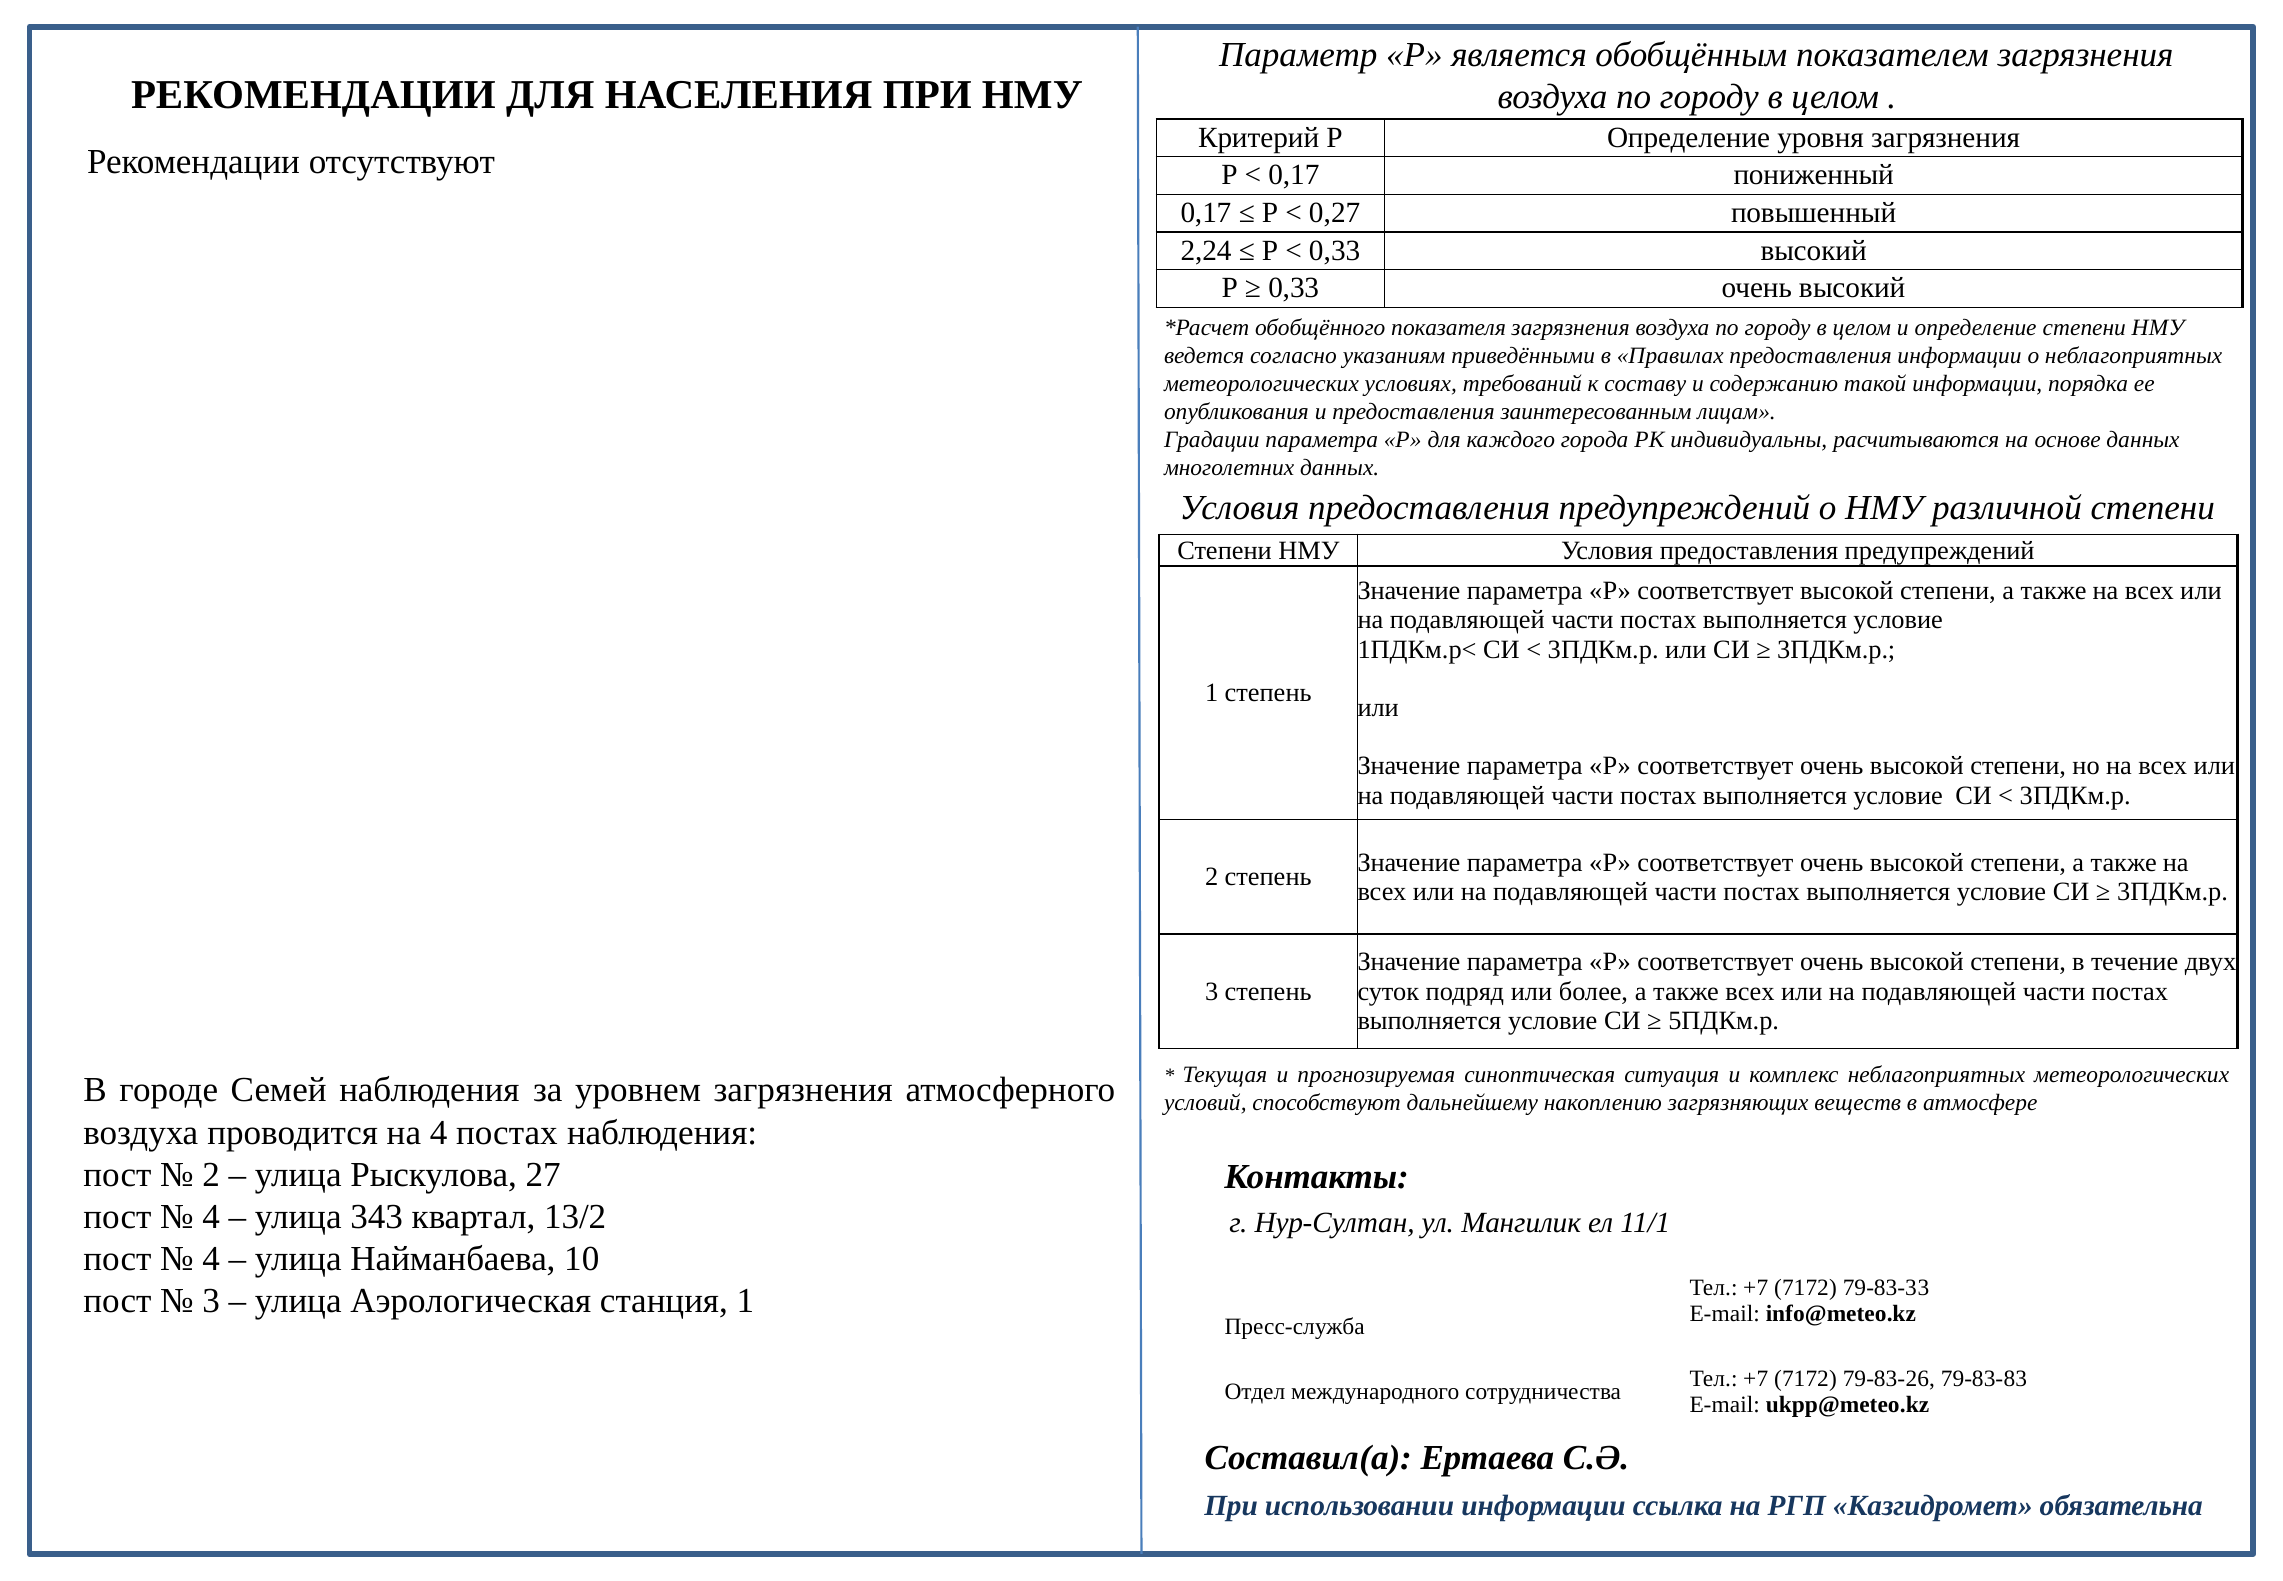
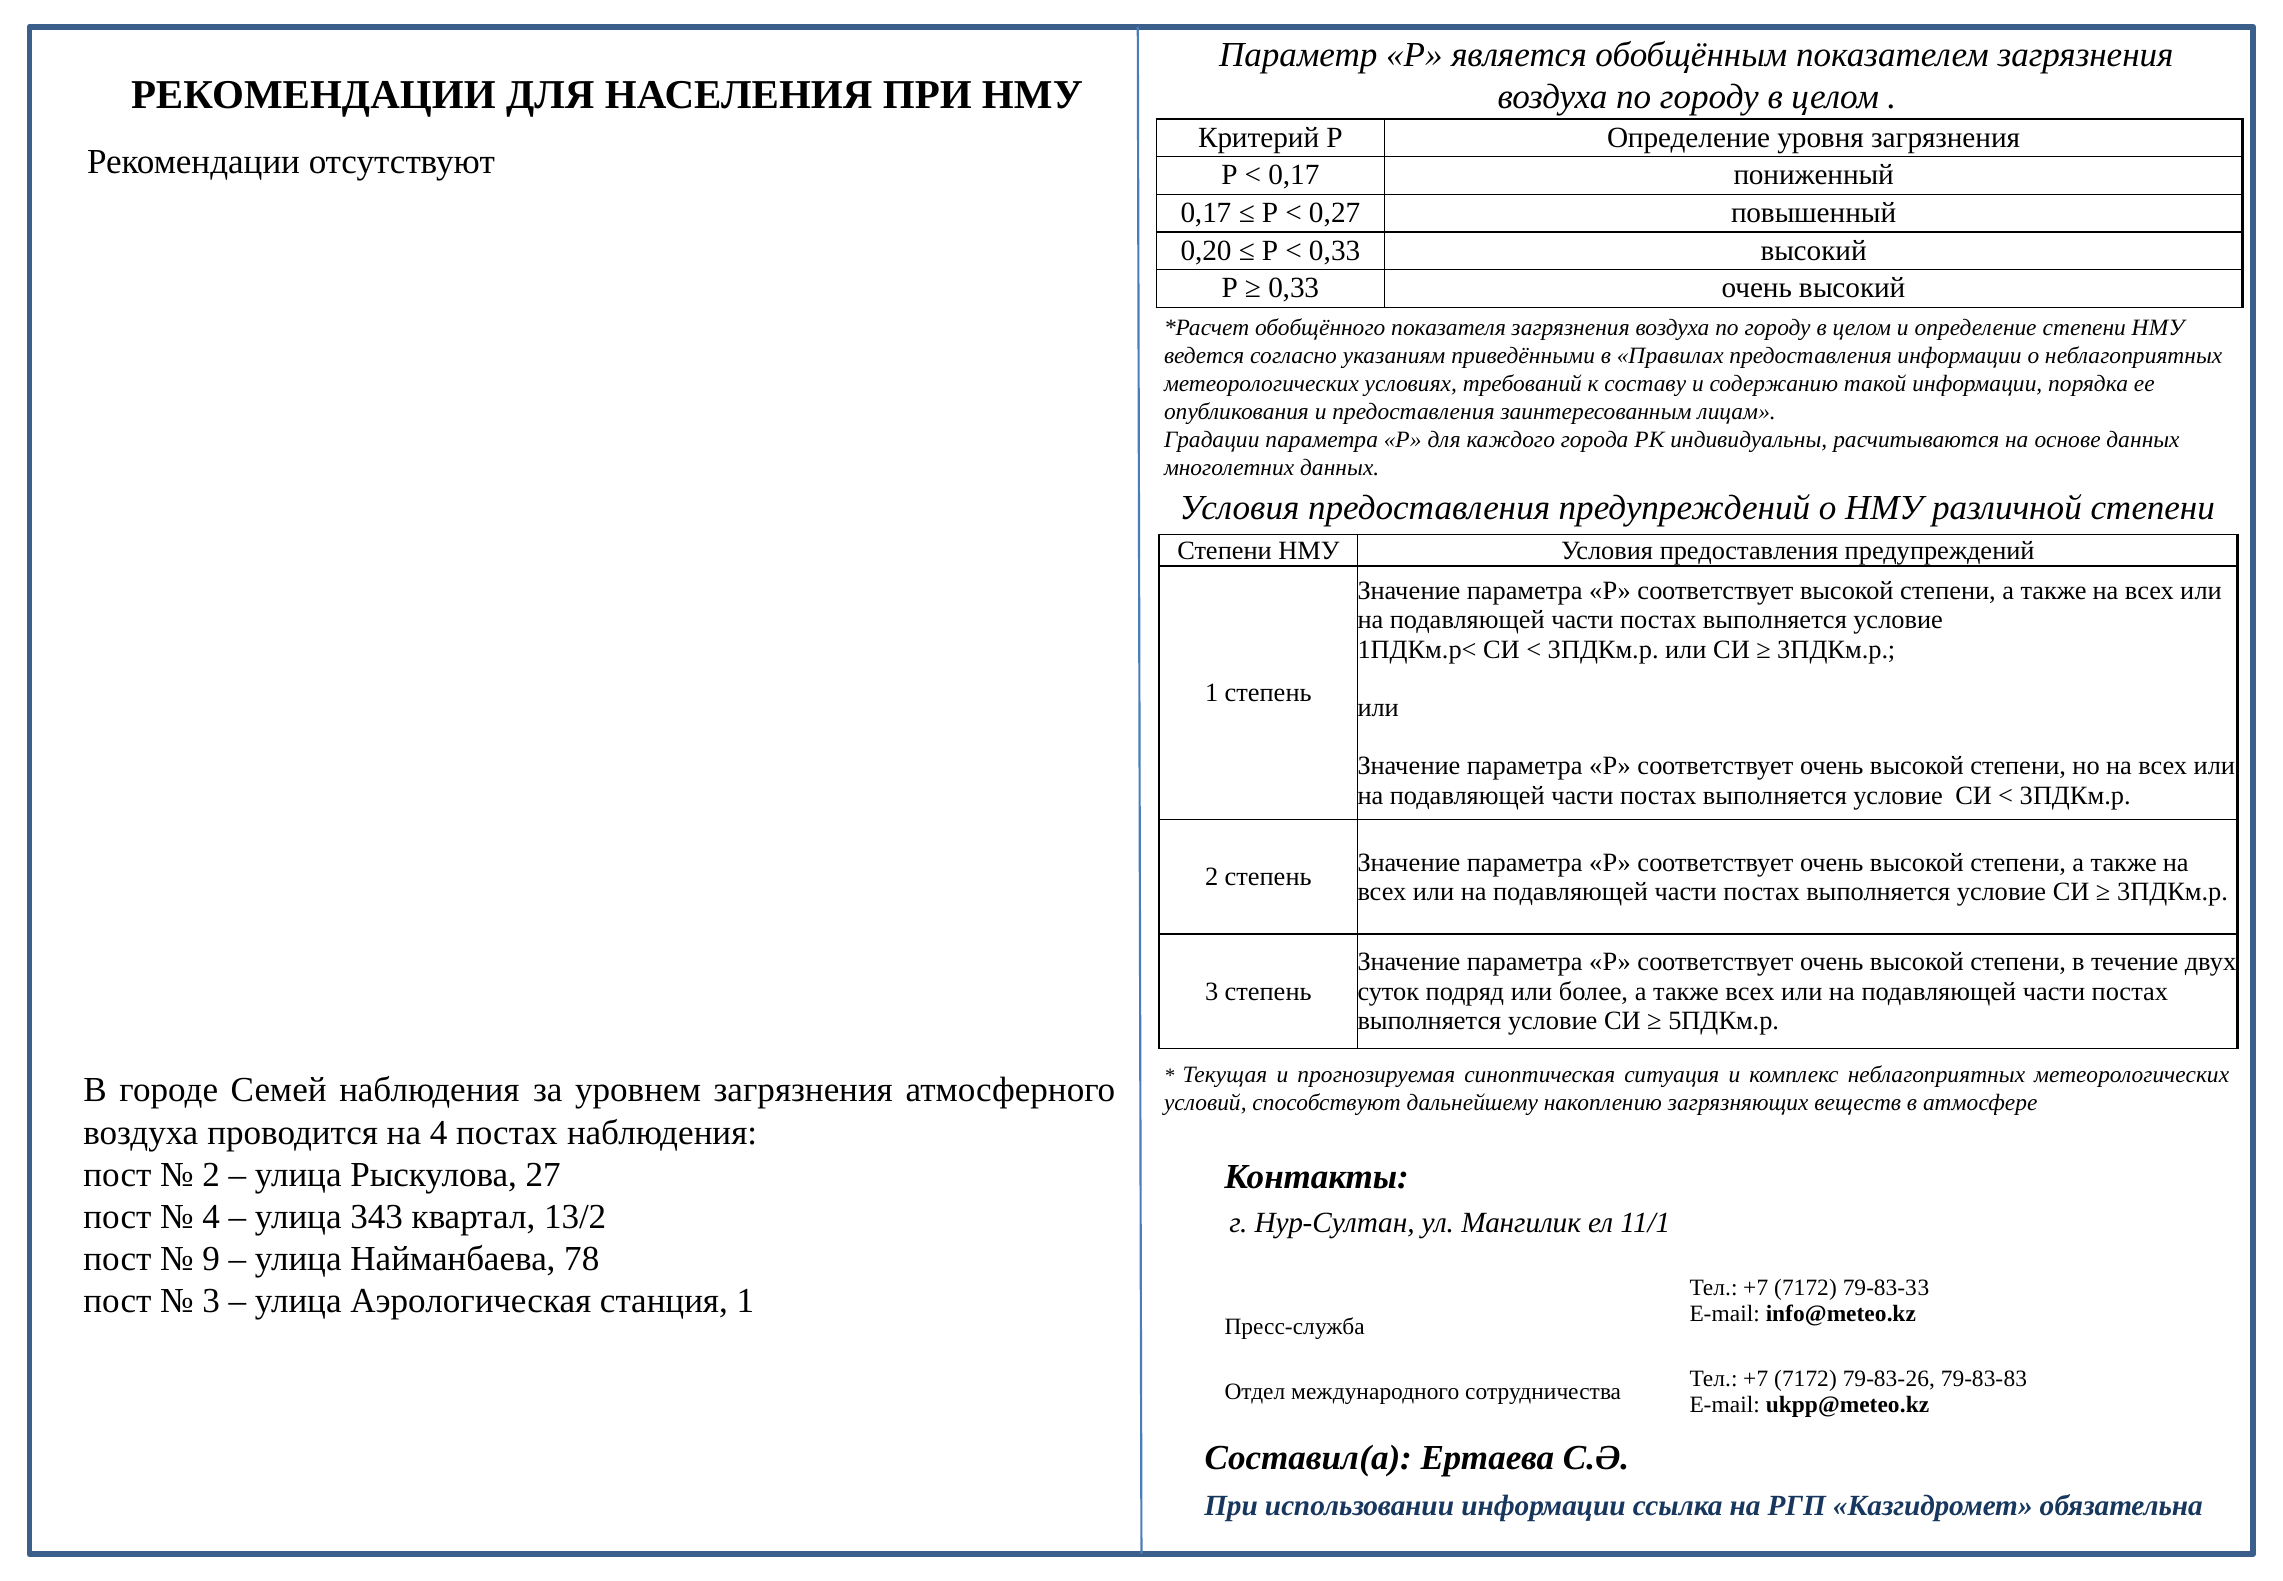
2,24: 2,24 -> 0,20 (1206, 250)
4: 4 -> 9 (211, 1259)
10: 10 -> 78 (582, 1259)
